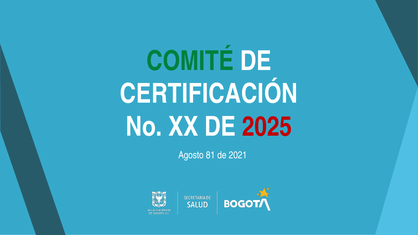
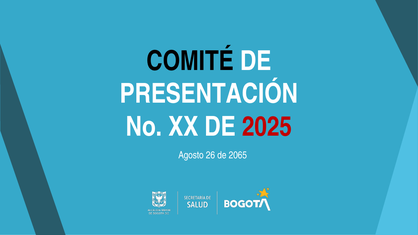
COMITÉ colour: green -> black (190, 61)
CERTIFICACIÓN: CERTIFICACIÓN -> PRESENTACIÓN (209, 94)
81: 81 -> 26 (210, 155)
2021: 2021 -> 2065 (238, 155)
